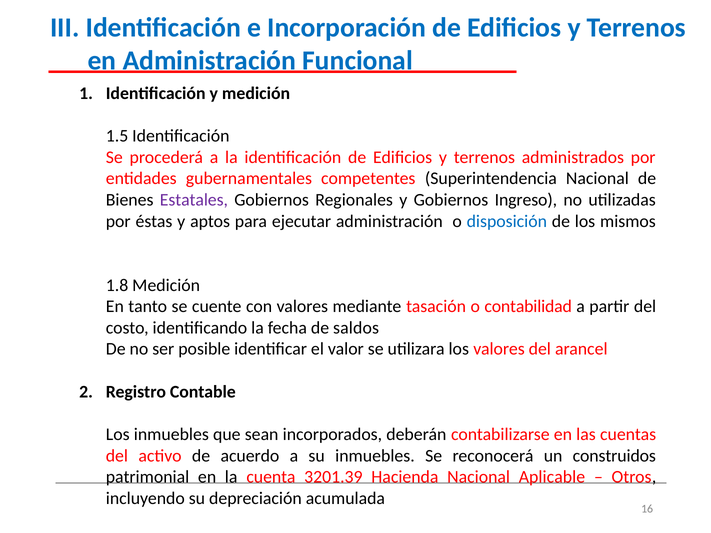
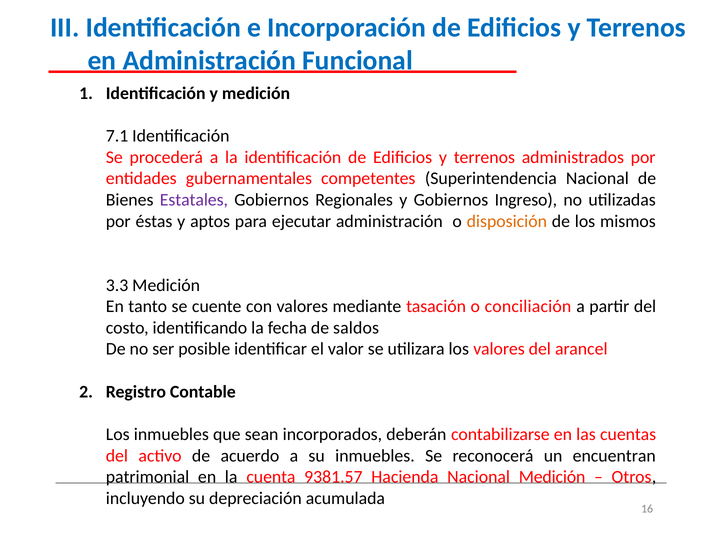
1.5: 1.5 -> 7.1 (117, 136)
disposición colour: blue -> orange (507, 221)
1.8: 1.8 -> 3.3 (117, 285)
contabilidad: contabilidad -> conciliación (528, 307)
construidos: construidos -> encuentran (614, 456)
3201.39: 3201.39 -> 9381.57 (333, 477)
Nacional Aplicable: Aplicable -> Medición (552, 477)
